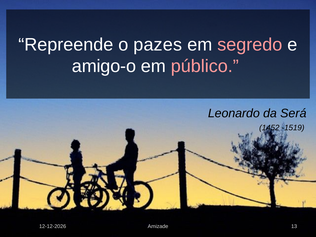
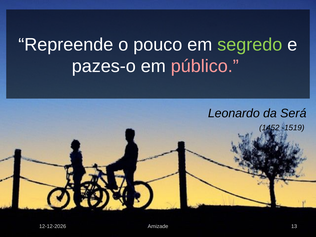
pazes: pazes -> pouco (158, 45)
segredo colour: pink -> light green (250, 45)
amigo-o: amigo-o -> pazes-o (104, 66)
